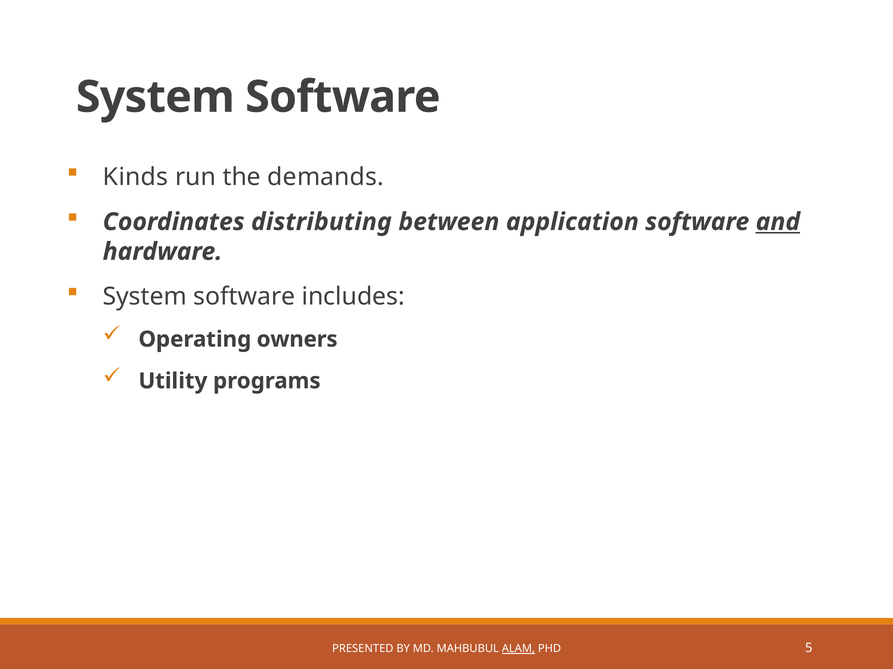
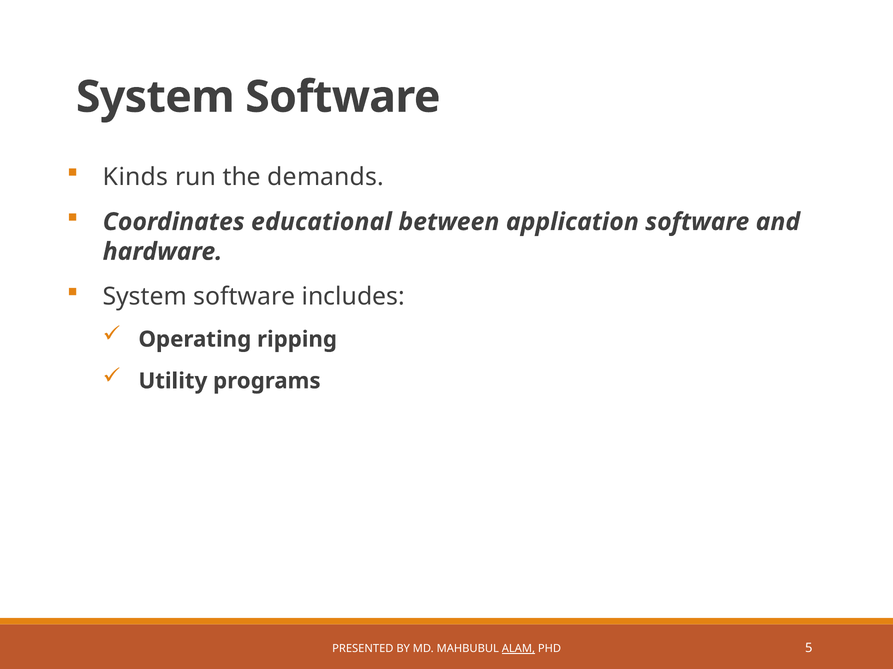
distributing: distributing -> educational (321, 222)
and underline: present -> none (778, 222)
owners: owners -> ripping (297, 340)
